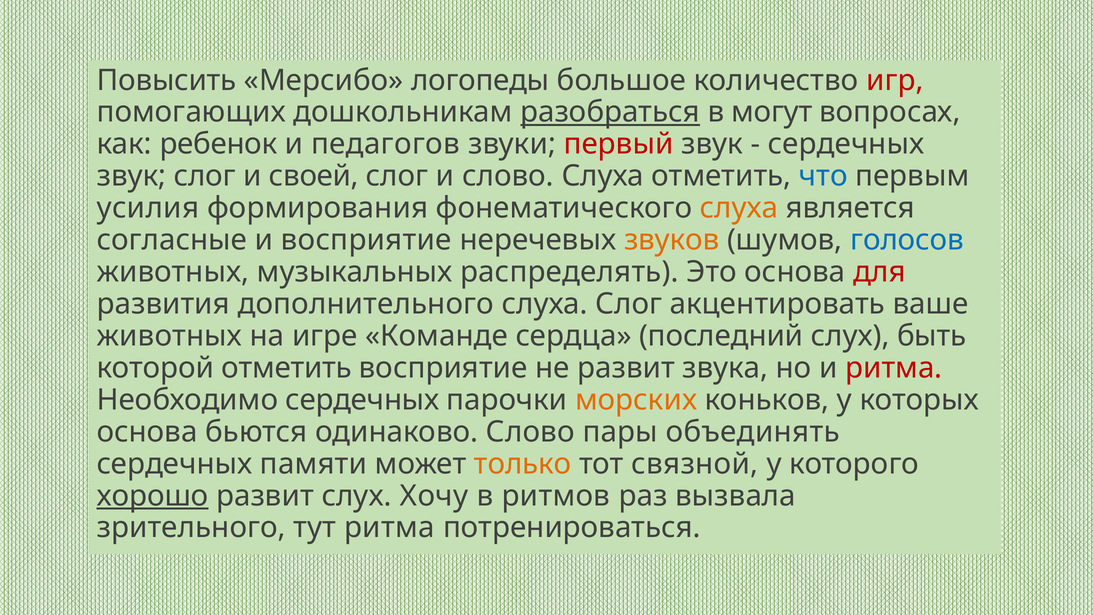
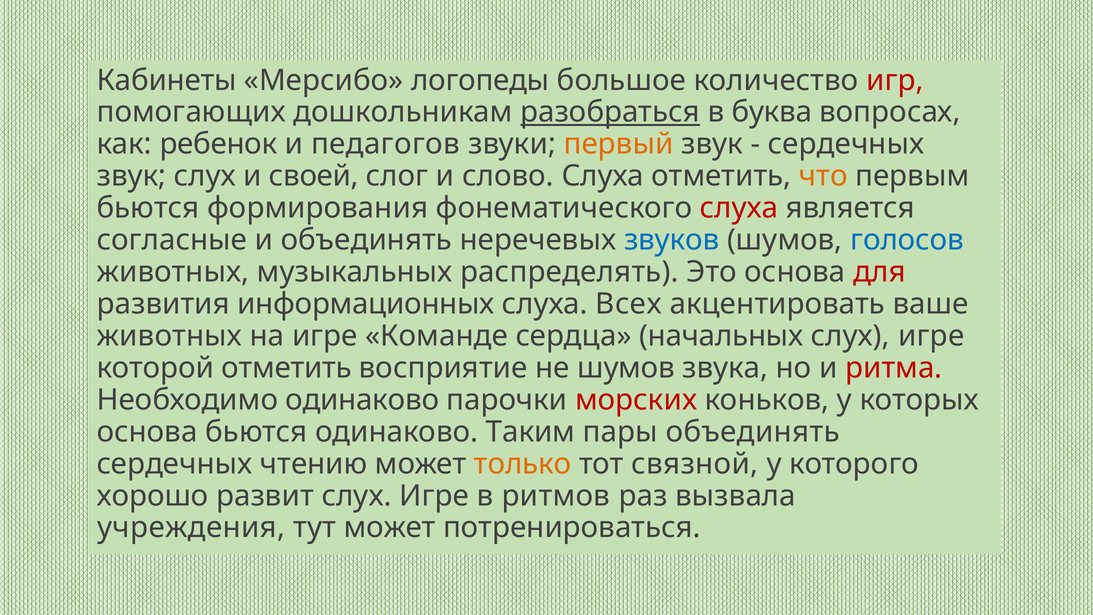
Повысить: Повысить -> Кабинеты (167, 80)
могут: могут -> буква (772, 112)
первый colour: red -> orange (619, 144)
звук слог: слог -> слух (205, 176)
что colour: blue -> orange (823, 176)
усилия: усилия -> бьются (148, 208)
слуха colour: orange -> red (739, 208)
и восприятие: восприятие -> объединять (366, 240)
звуков colour: orange -> blue (672, 240)
дополнительного: дополнительного -> информационных (366, 304)
слуха Слог: Слог -> Всех (629, 304)
последний: последний -> начальных (721, 336)
быть: быть -> игре (931, 336)
не развит: развит -> шумов (626, 368)
Необходимо сердечных: сердечных -> одинаково (362, 400)
морских colour: orange -> red (636, 400)
одинаково Слово: Слово -> Таким (531, 432)
памяти: памяти -> чтению (314, 464)
хорошо underline: present -> none (153, 496)
развит слух Хочу: Хочу -> Игре (434, 496)
зрительного: зрительного -> учреждения (191, 528)
тут ритма: ритма -> может (390, 528)
